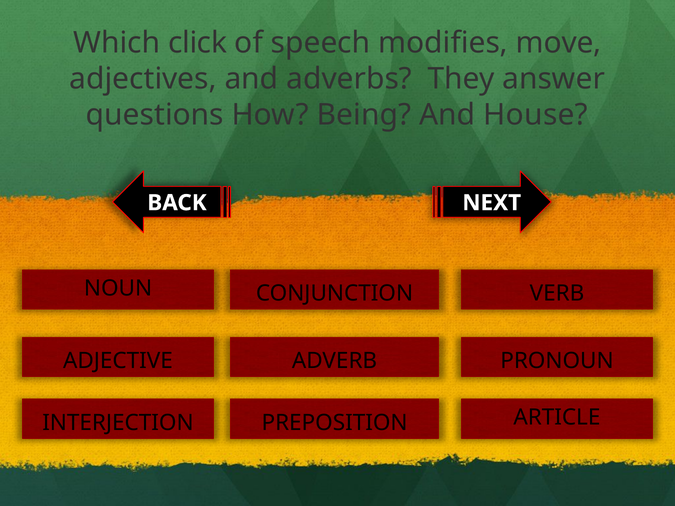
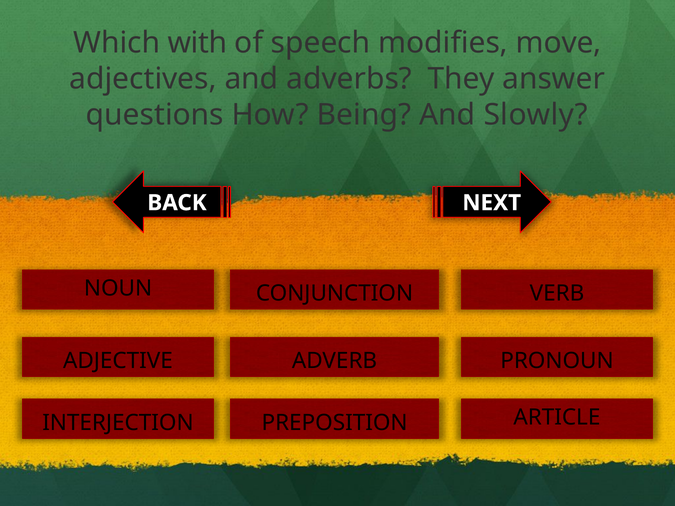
click: click -> with (198, 43)
House: House -> Slowly (536, 115)
